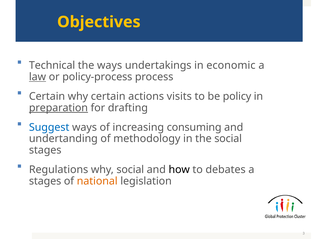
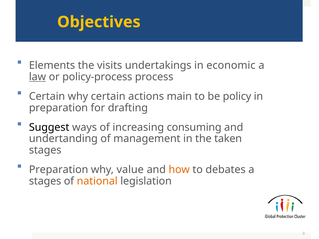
Technical: Technical -> Elements (52, 66)
the ways: ways -> visits (110, 66)
visits: visits -> main (179, 96)
preparation underline: present -> none (58, 108)
Suggest colour: blue -> black (49, 127)
methodology: methodology -> management (147, 139)
the social: social -> taken (228, 139)
Regulations: Regulations -> Preparation (59, 170)
why social: social -> value (130, 170)
how colour: black -> orange (179, 170)
